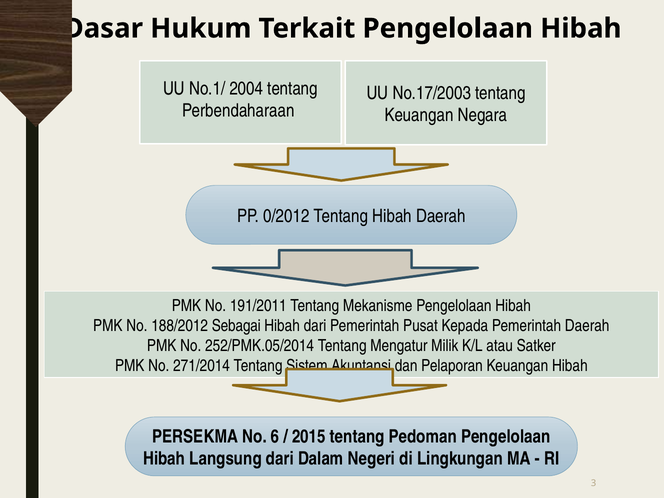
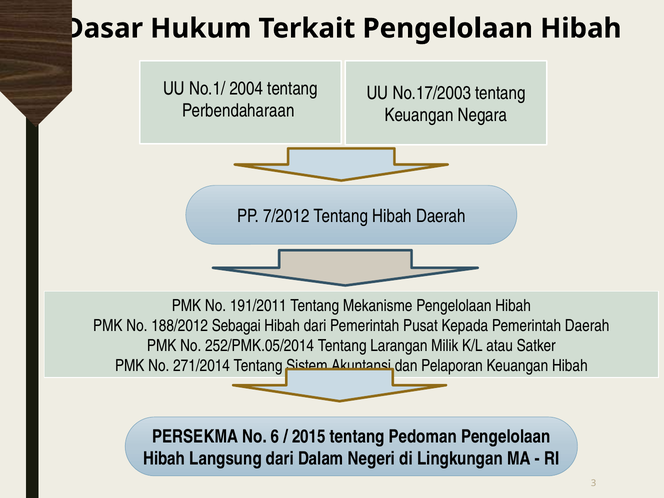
0/2012: 0/2012 -> 7/2012 (286, 216)
Mengatur: Mengatur -> Larangan (399, 346)
